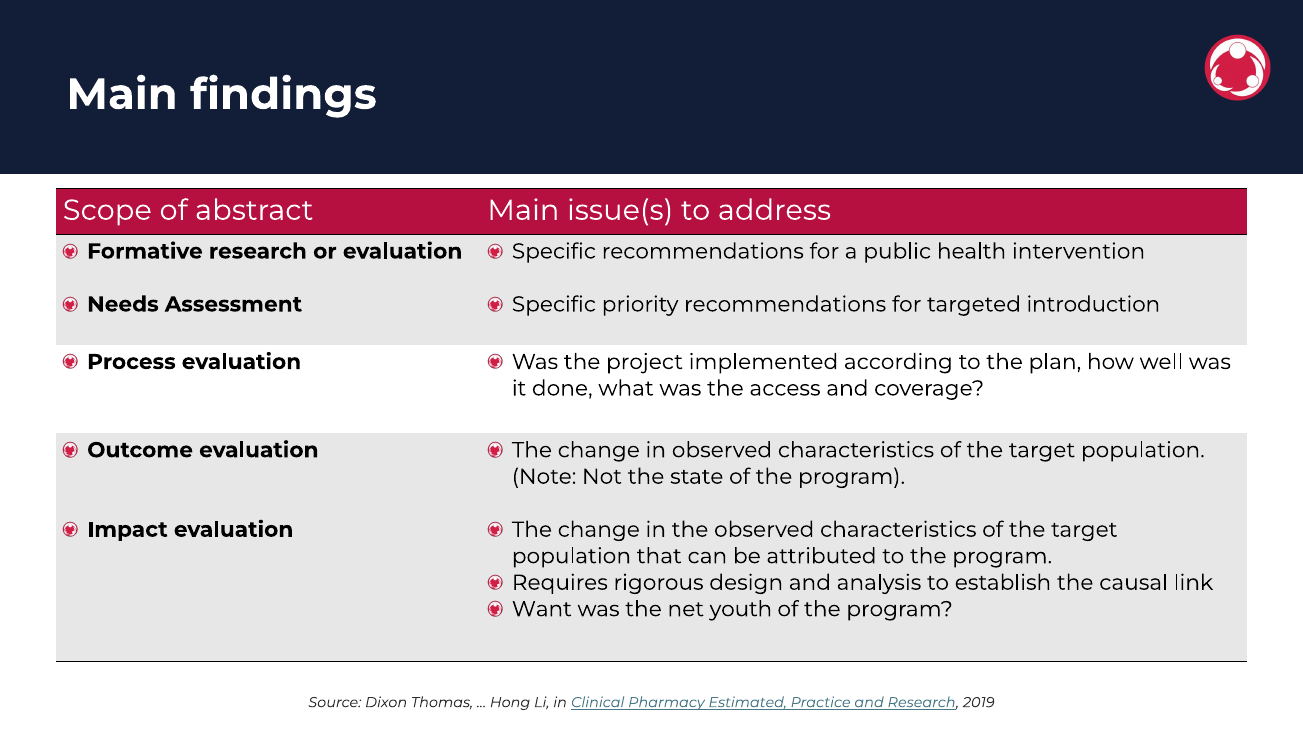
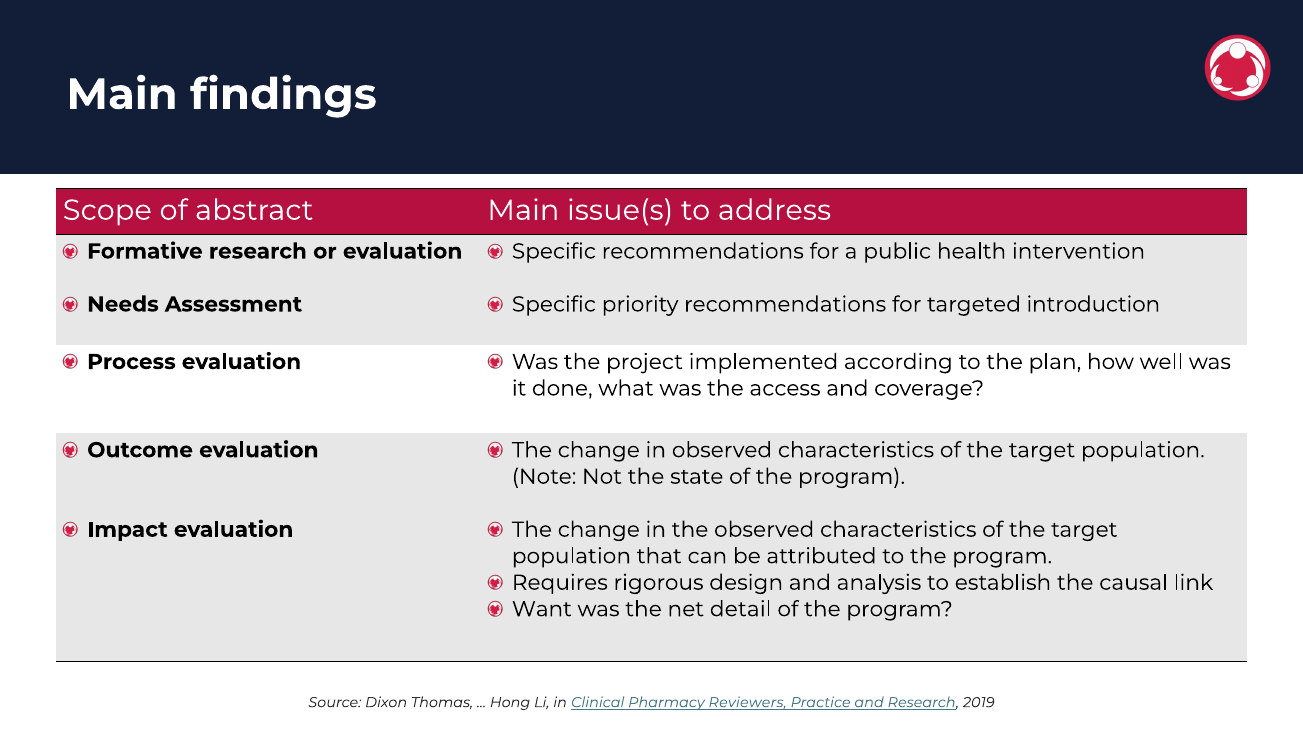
youth: youth -> detail (741, 609)
Estimated: Estimated -> Reviewers (748, 702)
